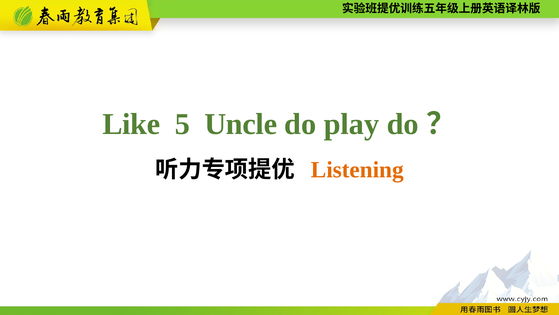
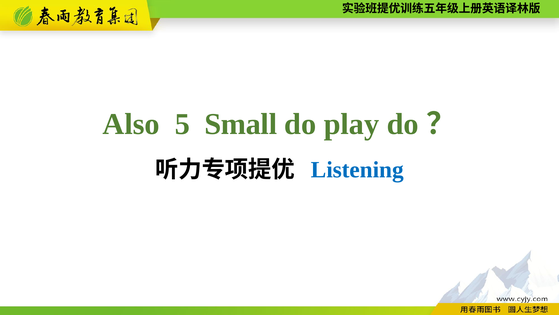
Like: Like -> Also (131, 124)
Uncle: Uncle -> Small (241, 124)
Listening colour: orange -> blue (357, 170)
